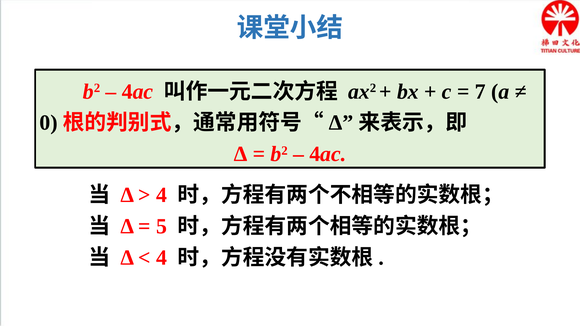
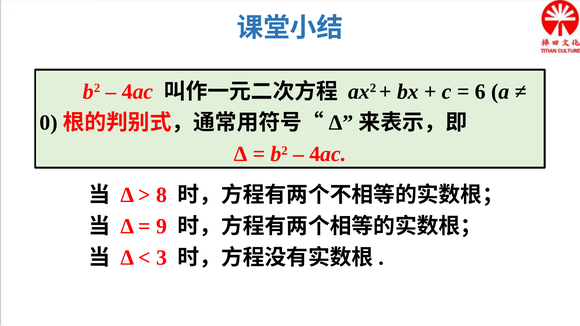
7: 7 -> 6 (480, 92)
4: 4 -> 8 (161, 195)
5: 5 -> 9 (161, 227)
4: 4 -> 3 (161, 258)
